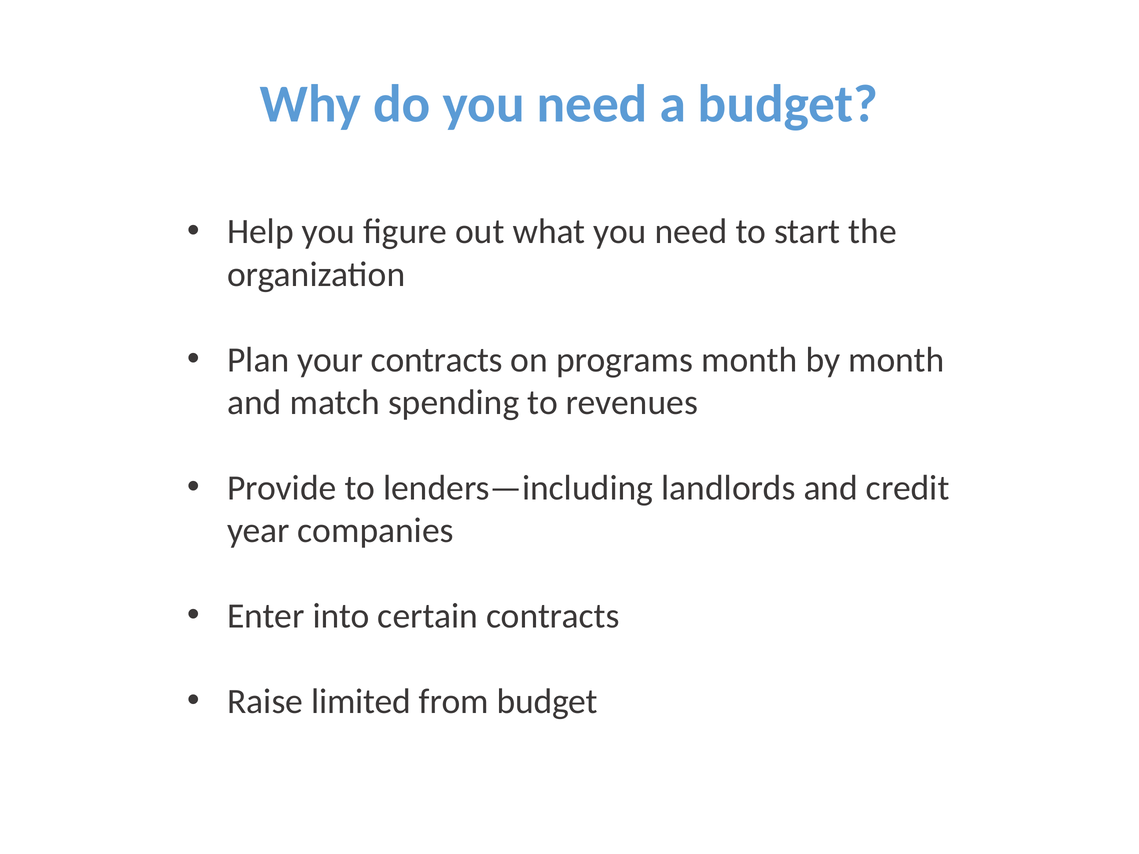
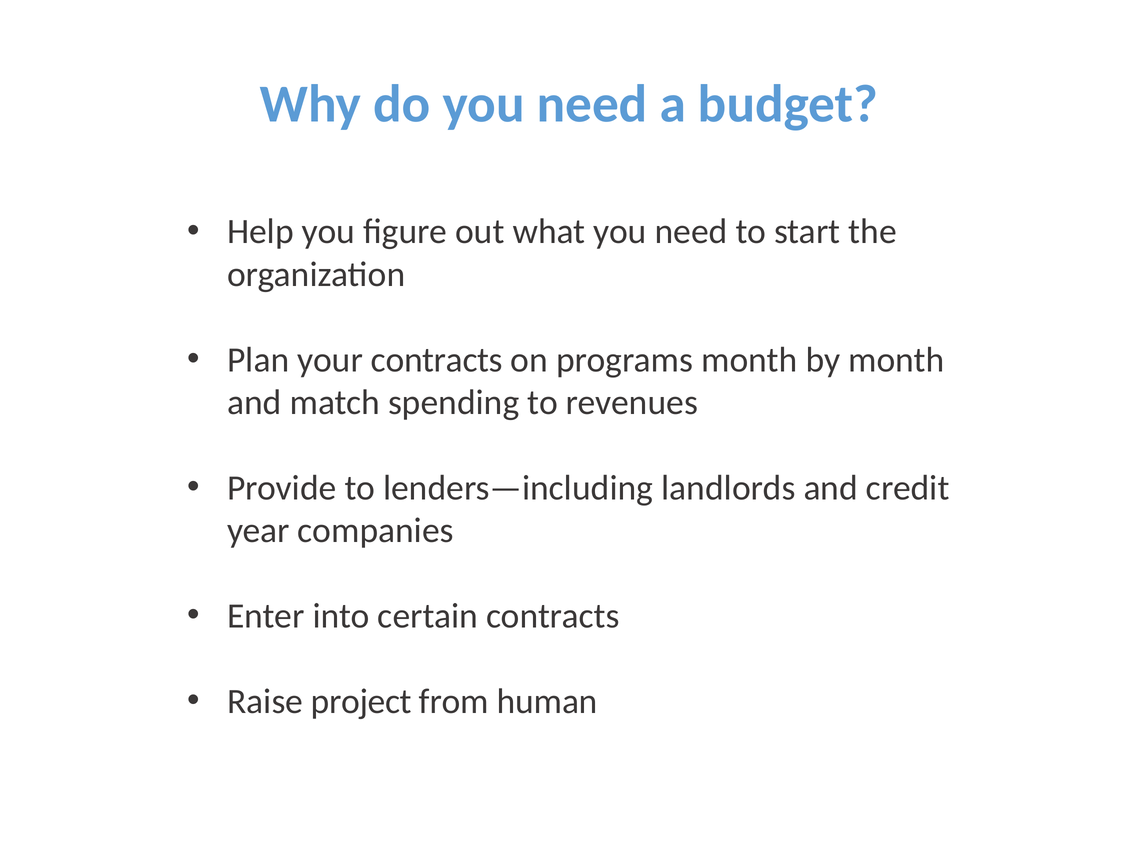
limited: limited -> project (361, 702)
from budget: budget -> human (547, 702)
